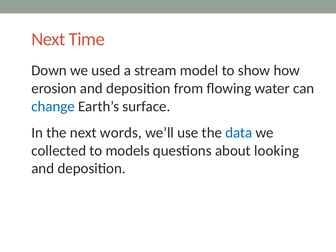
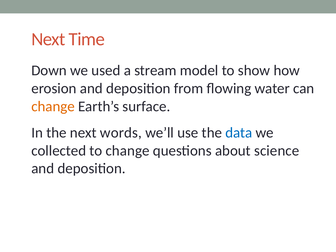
change colour: blue -> orange (53, 106)
to models: models -> change (128, 151)
looking: looking -> science (277, 151)
